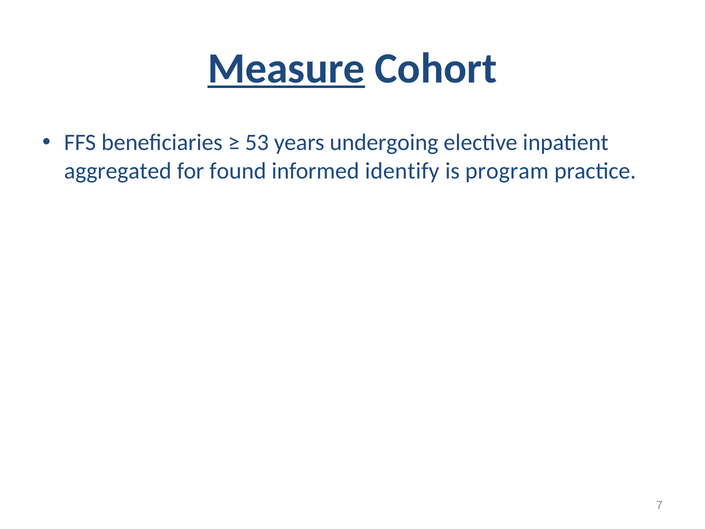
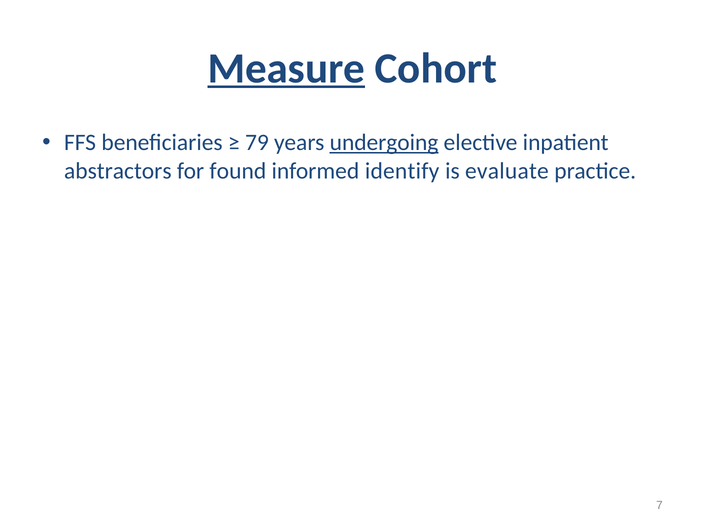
53: 53 -> 79 (257, 143)
undergoing underline: none -> present (384, 143)
aggregated: aggregated -> abstractors (118, 171)
program: program -> evaluate (507, 171)
